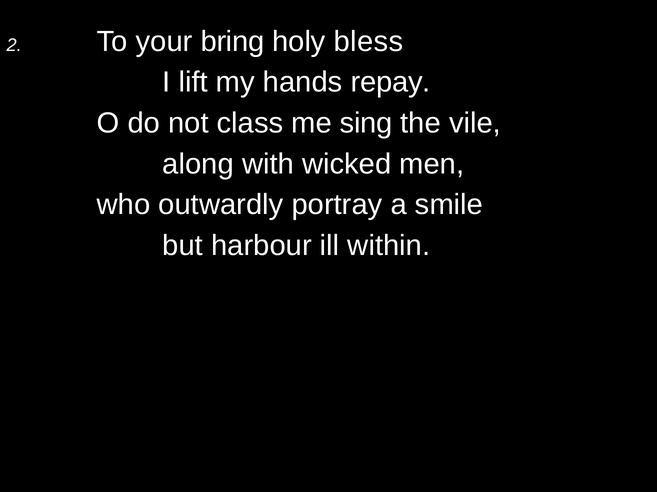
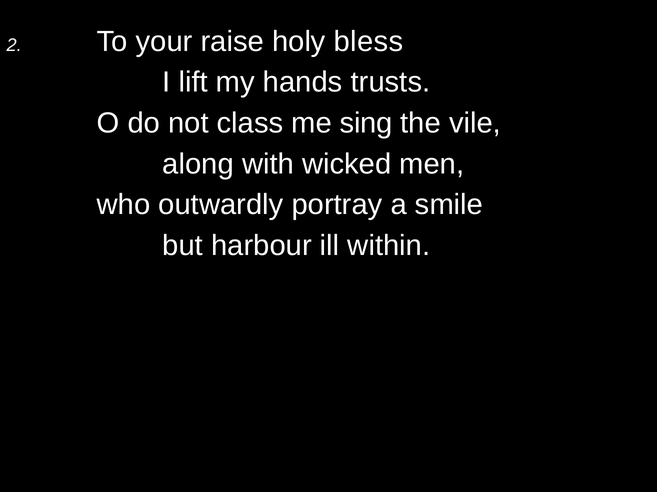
bring: bring -> raise (232, 42)
repay: repay -> trusts (390, 82)
